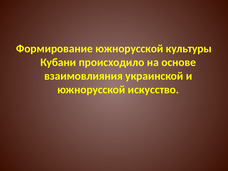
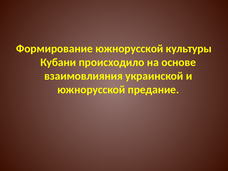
искусство: искусство -> предание (153, 90)
